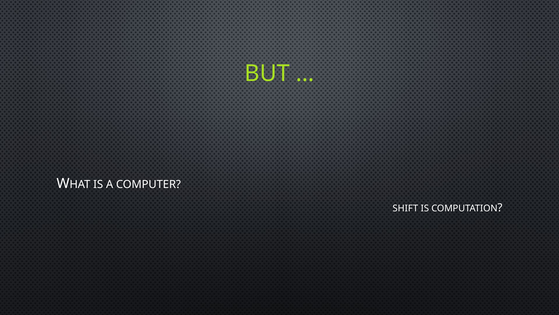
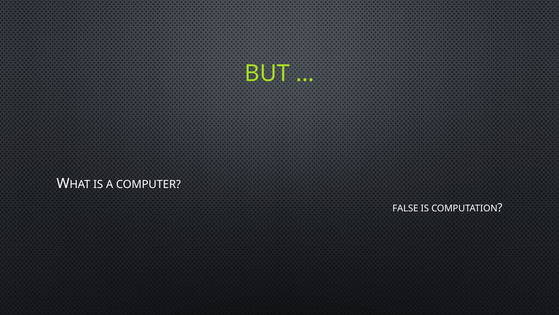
SHIFT: SHIFT -> FALSE (405, 208)
